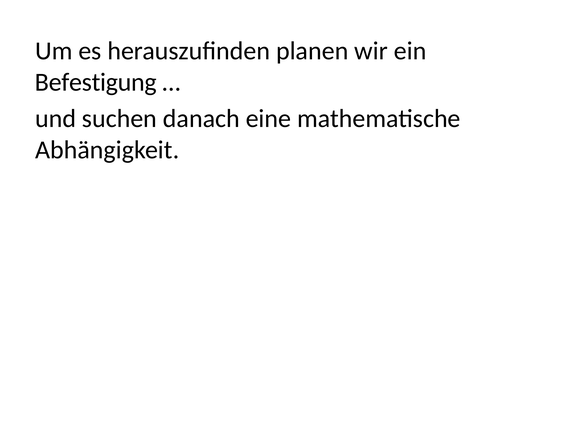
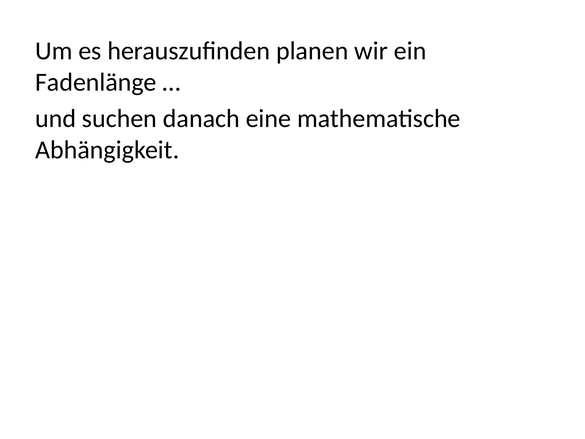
Befestigung: Befestigung -> Fadenlänge (96, 82)
